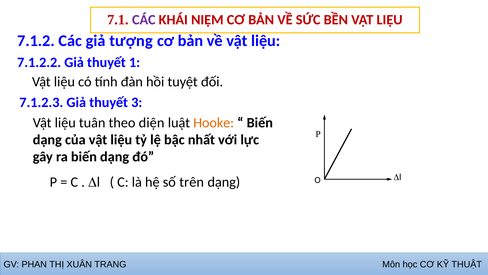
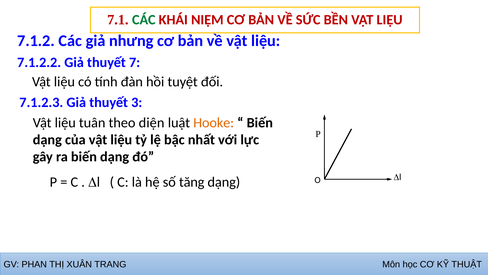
CÁC colour: purple -> green (144, 20)
tượng: tượng -> nhưng (131, 41)
1: 1 -> 7 (135, 62)
trên: trên -> tăng (192, 182)
